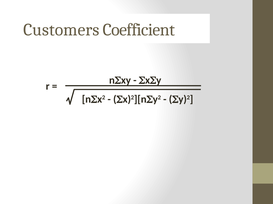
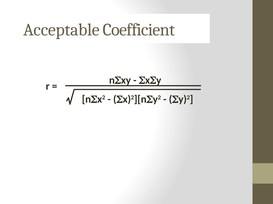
Customers: Customers -> Acceptable (61, 30)
